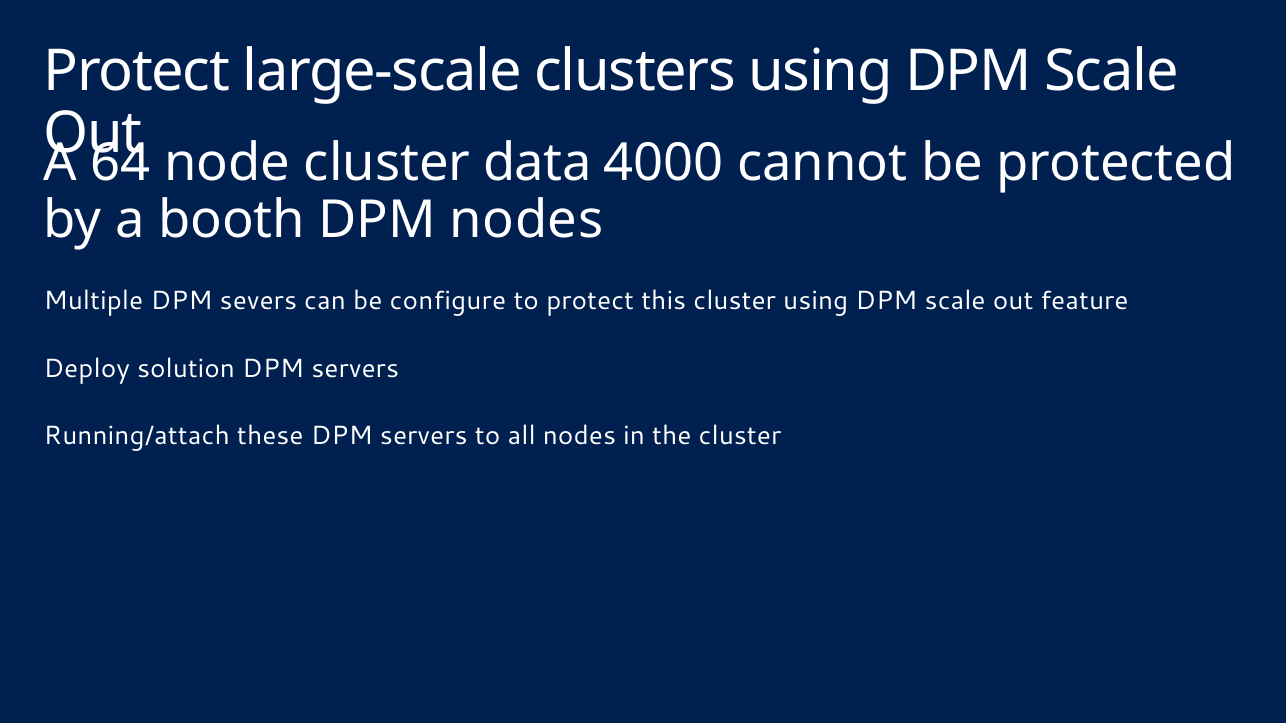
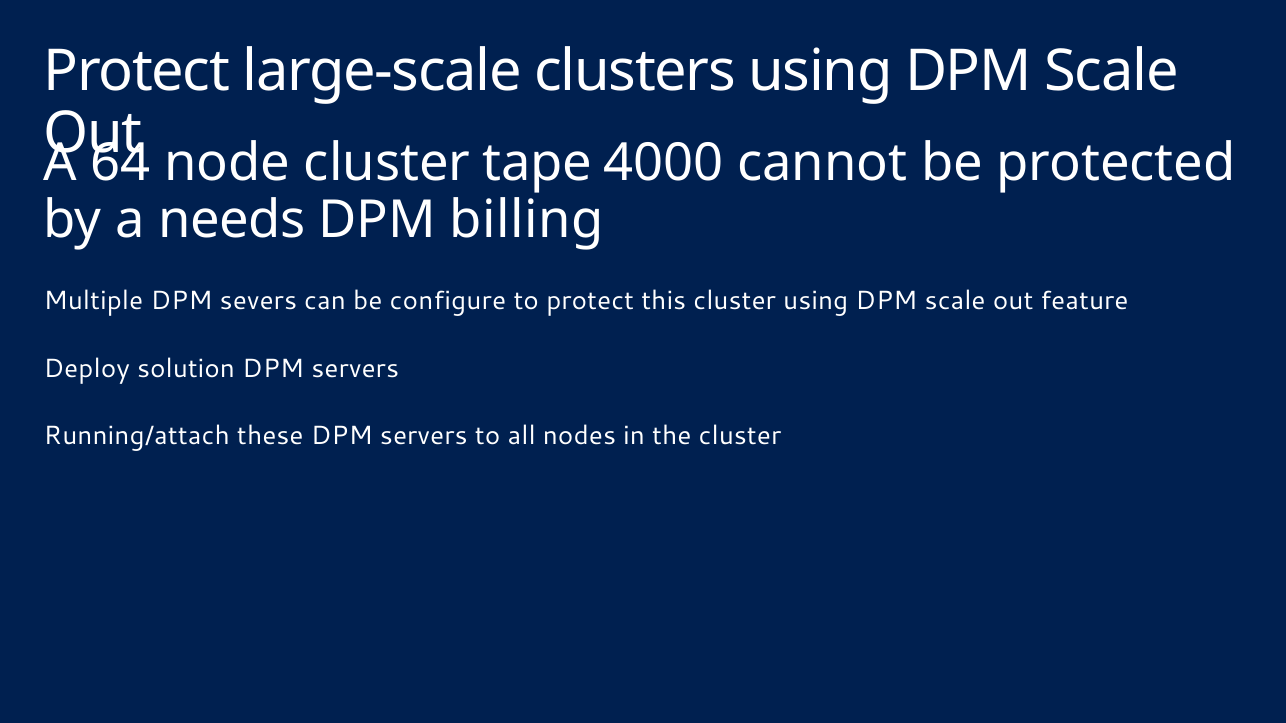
data: data -> tape (537, 163)
booth: booth -> needs (232, 220)
DPM nodes: nodes -> billing (527, 220)
